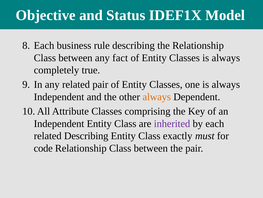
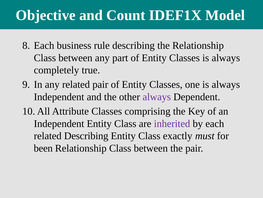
Status: Status -> Count (126, 15)
fact: fact -> part (120, 58)
always colour: orange -> purple (157, 97)
code: code -> been (43, 148)
